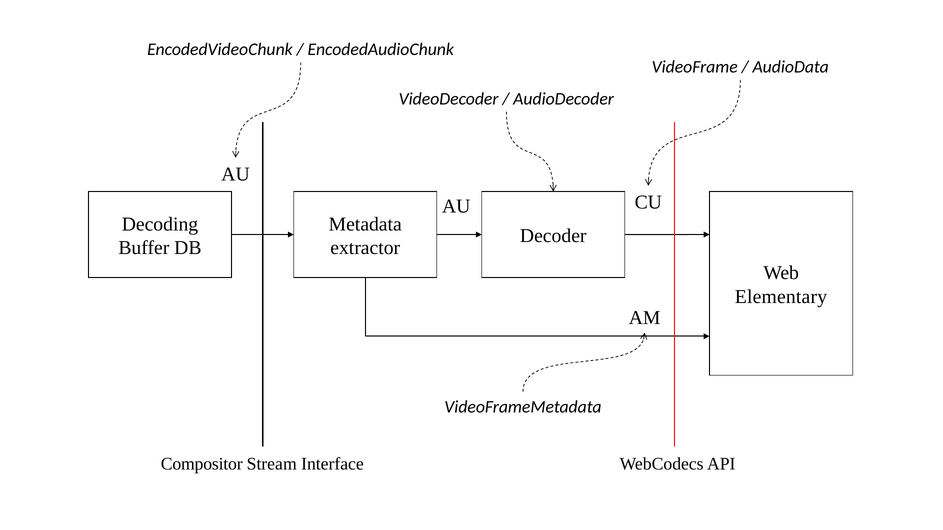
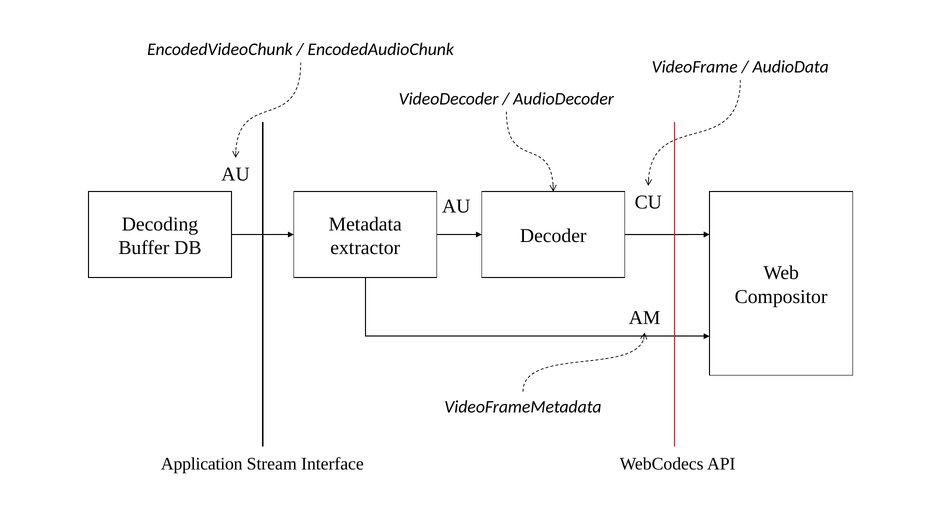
Elementary: Elementary -> Compositor (781, 297)
Compositor: Compositor -> Application (202, 464)
